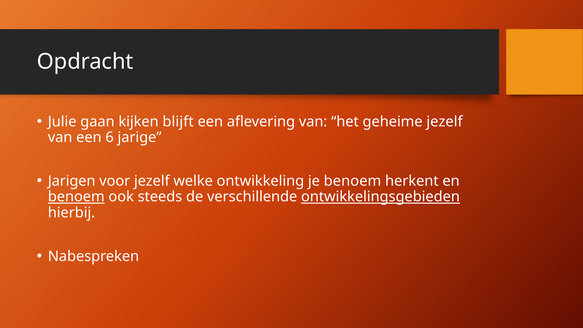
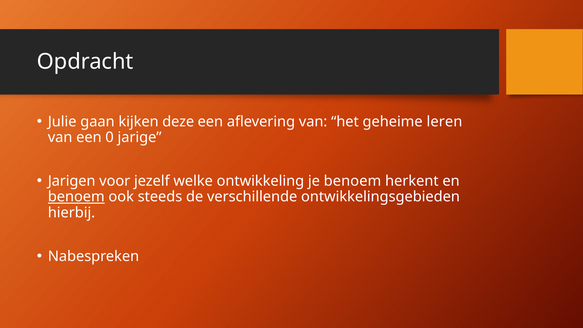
blijft: blijft -> deze (178, 122)
geheime jezelf: jezelf -> leren (444, 122)
6: 6 -> 0 (110, 137)
ontwikkelingsgebieden underline: present -> none (380, 197)
